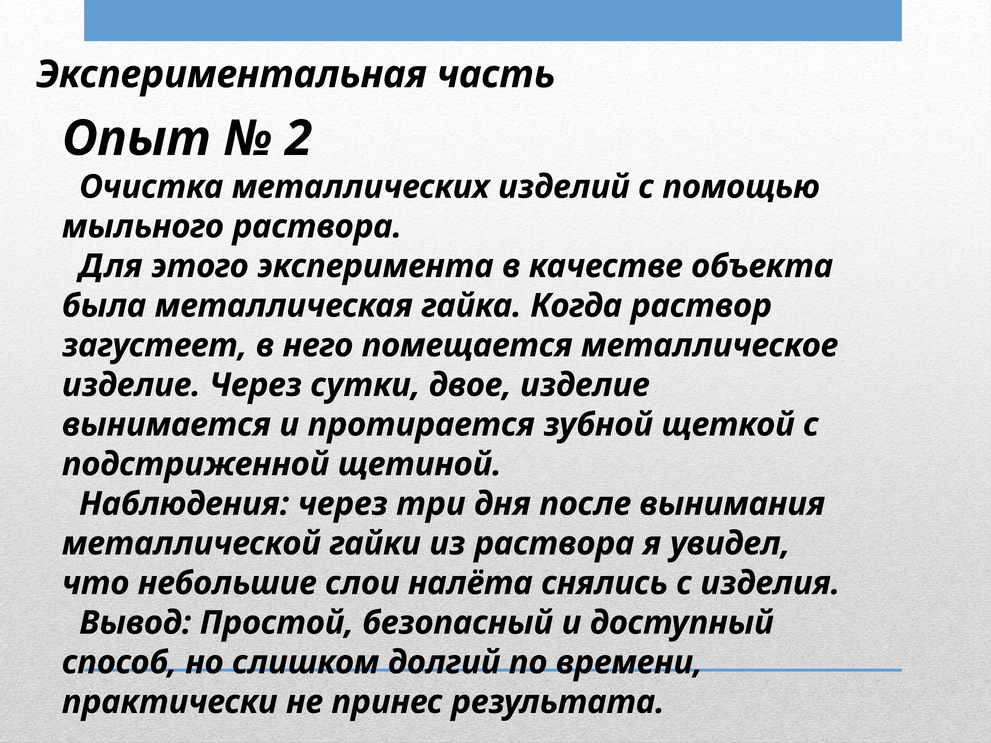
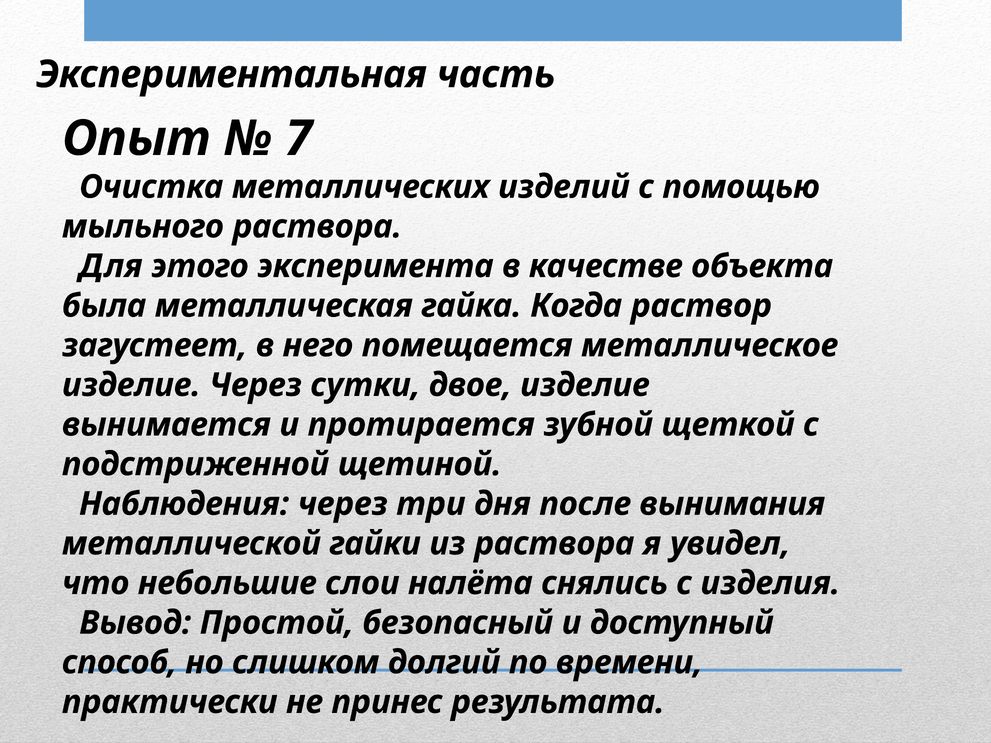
2: 2 -> 7 (299, 139)
